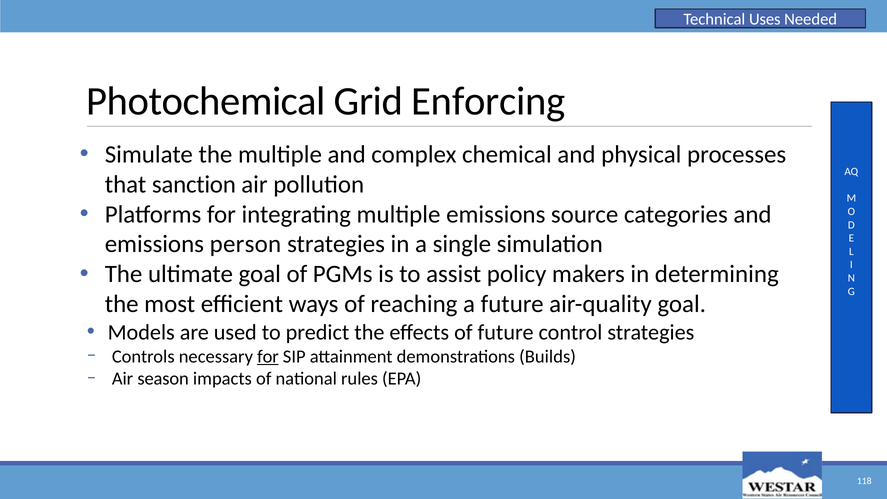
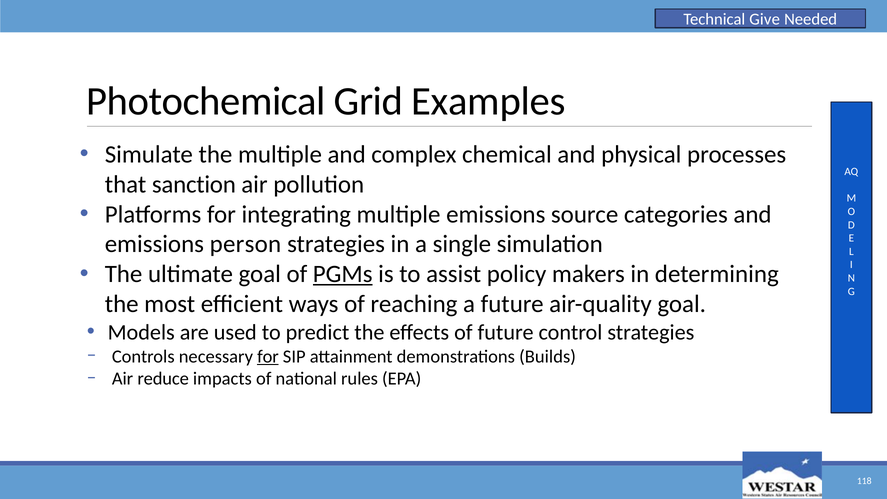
Uses: Uses -> Give (765, 19)
Enforcing: Enforcing -> Examples (488, 101)
PGMs underline: none -> present (343, 274)
season: season -> reduce (163, 379)
